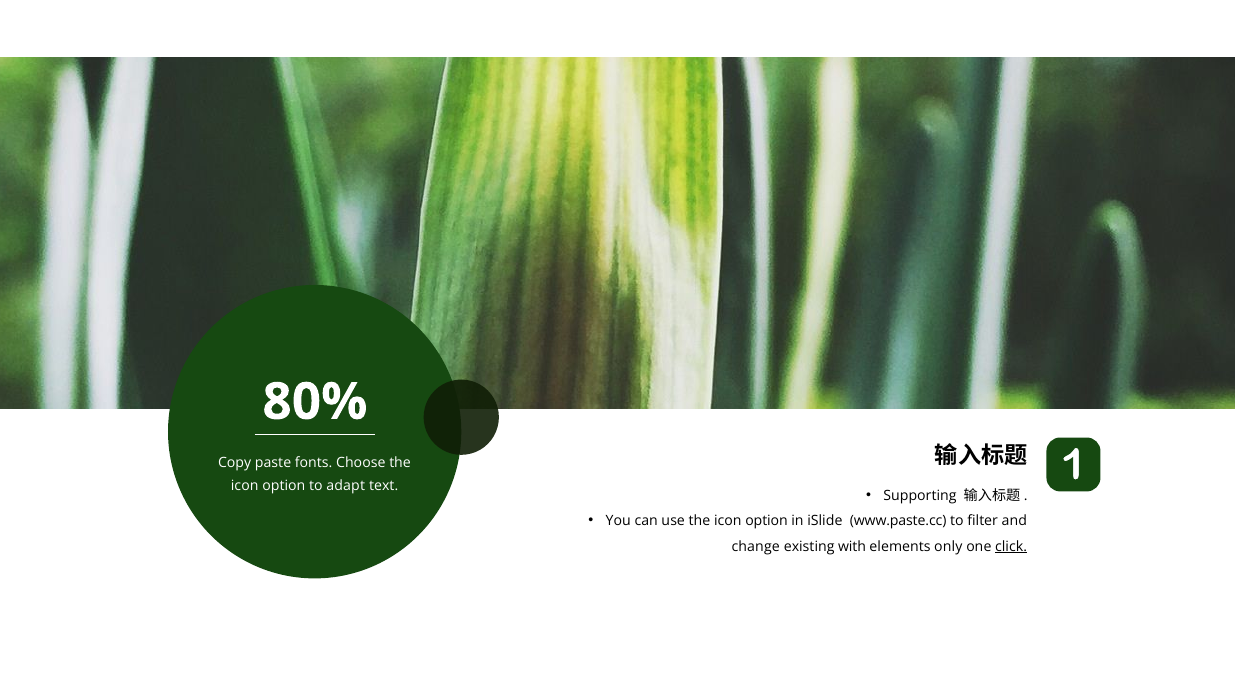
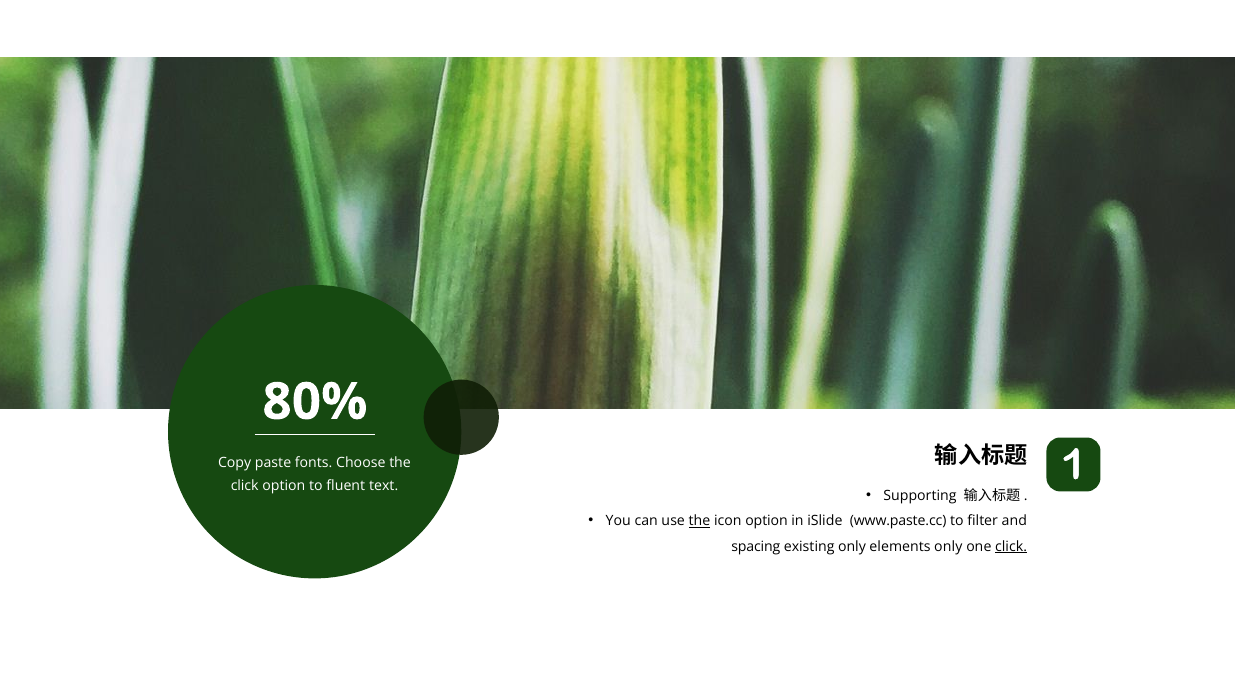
icon: icon -> click (245, 485)
adapt: adapt -> fluent (346, 485)
the underline: none -> present (699, 521)
change: change -> spacing (756, 546)
existing with: with -> only (852, 546)
